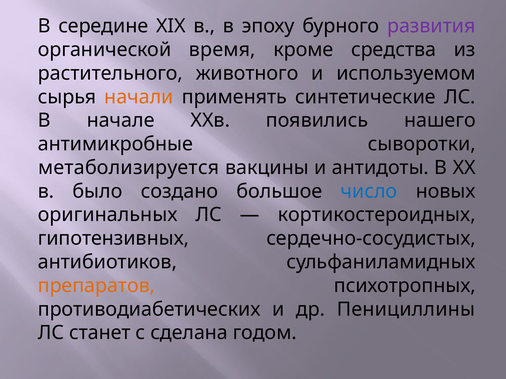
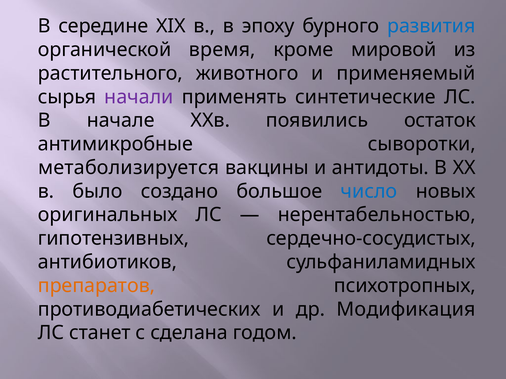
развития colour: purple -> blue (431, 26)
средства: средства -> мировой (394, 50)
используемом: используемом -> применяемый (406, 73)
начали colour: orange -> purple (139, 97)
нашего: нашего -> остаток (440, 121)
кортикостероидных: кортикостероидных -> нерентабельностью (377, 215)
Пенициллины: Пенициллины -> Модификация (406, 310)
